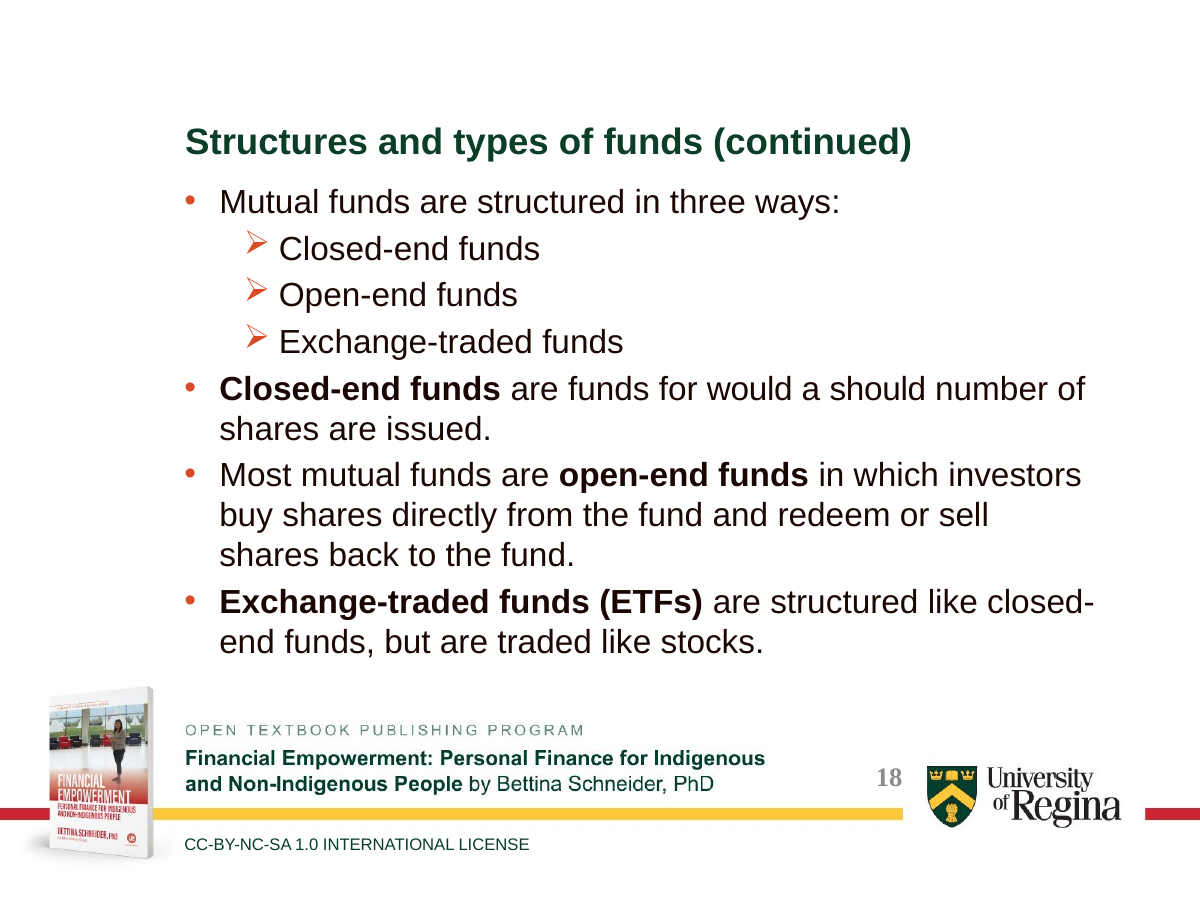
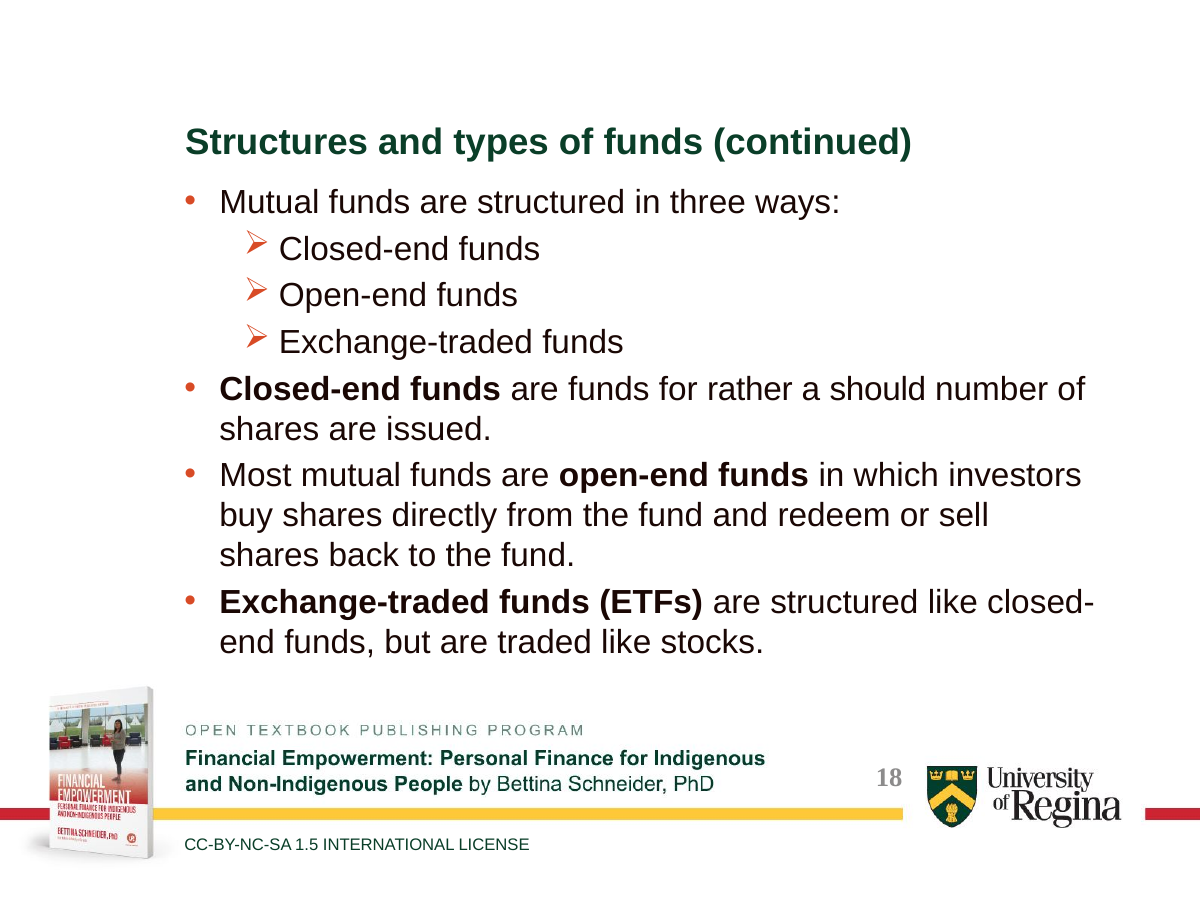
would: would -> rather (750, 389)
1.0: 1.0 -> 1.5 (307, 845)
